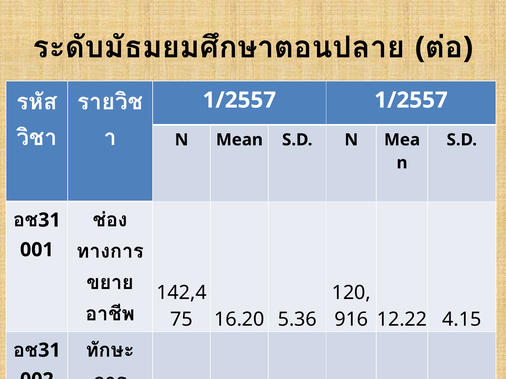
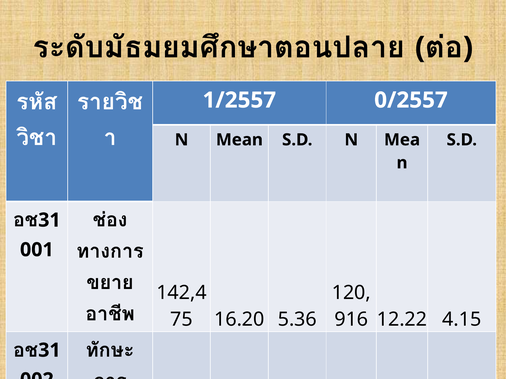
1/2557 1/2557: 1/2557 -> 0/2557 (411, 100)
